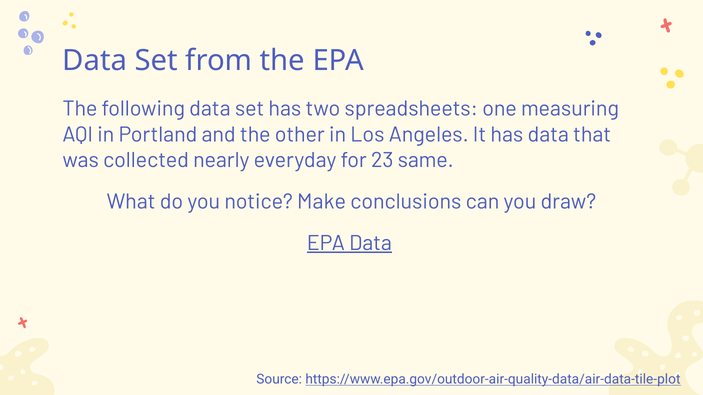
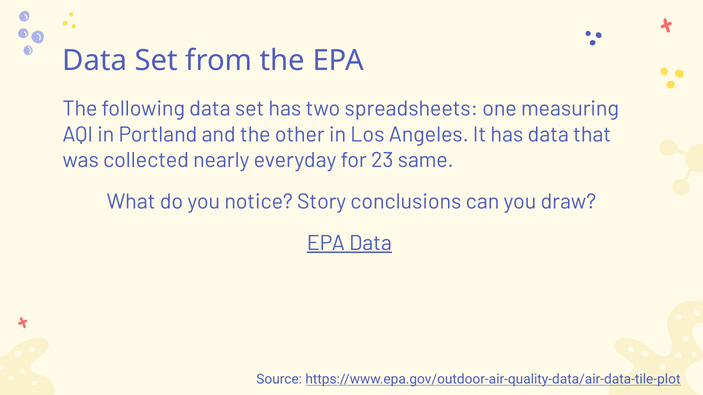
Make: Make -> Story (322, 202)
